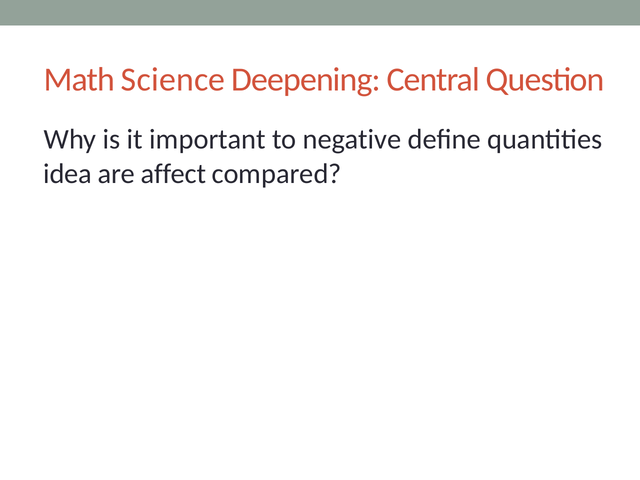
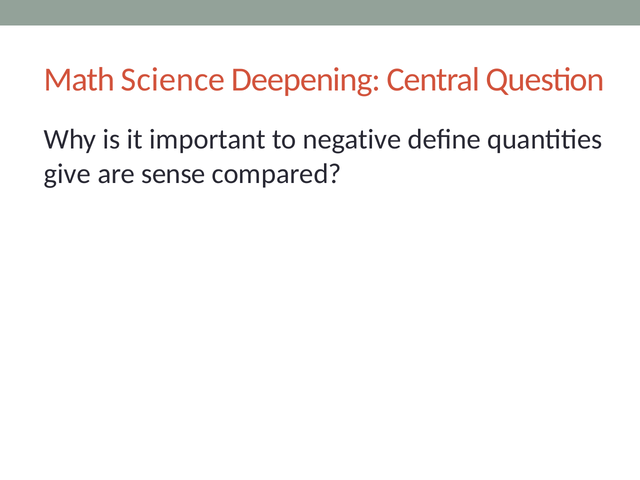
idea: idea -> give (67, 174)
affect: affect -> sense (173, 174)
